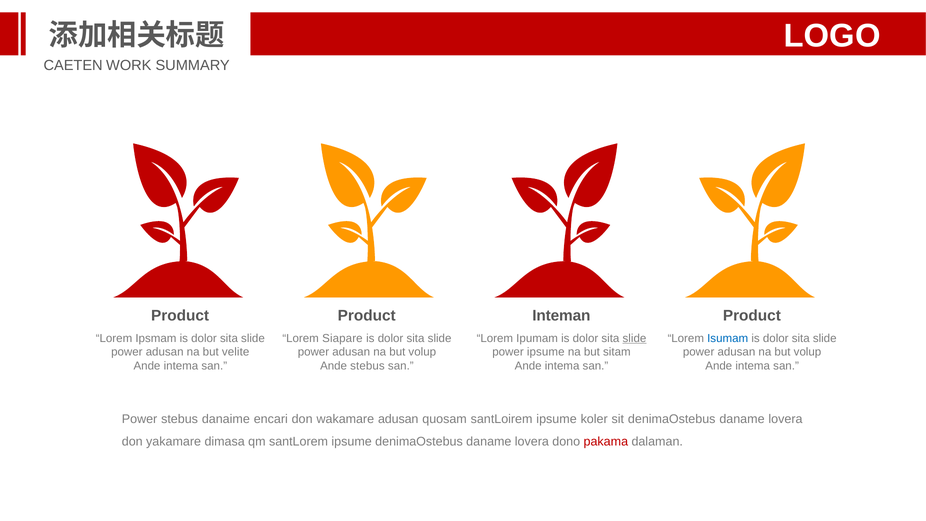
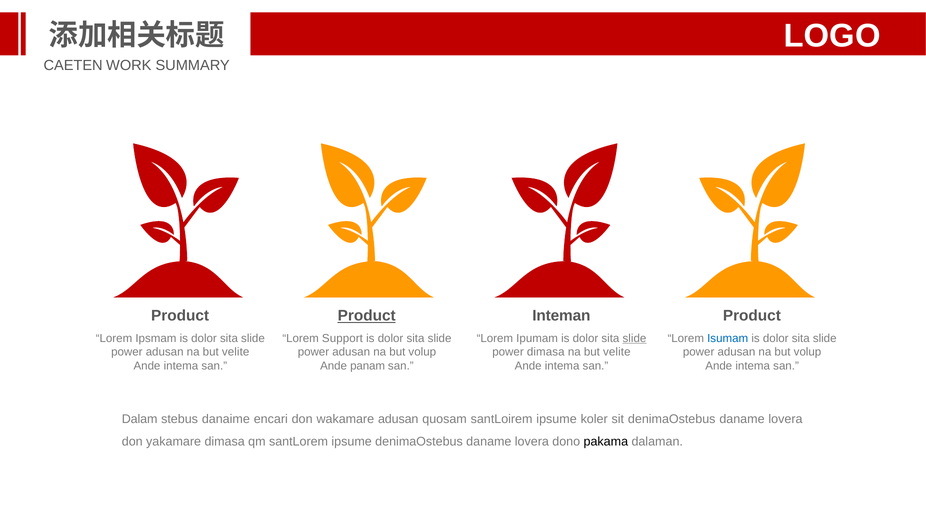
Product underline: none -> present (367, 316)
Siapare: Siapare -> Support (342, 338)
power ipsume: ipsume -> dimasa (546, 352)
sitam: sitam -> velite (617, 352)
Ande stebus: stebus -> panam (368, 366)
Power: Power -> Dalam (140, 419)
pakama colour: red -> black (606, 442)
